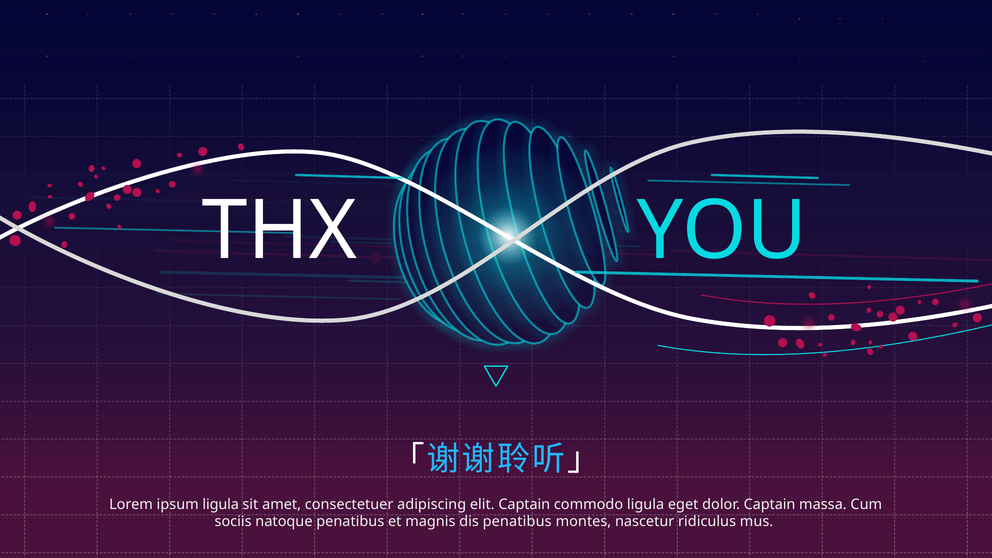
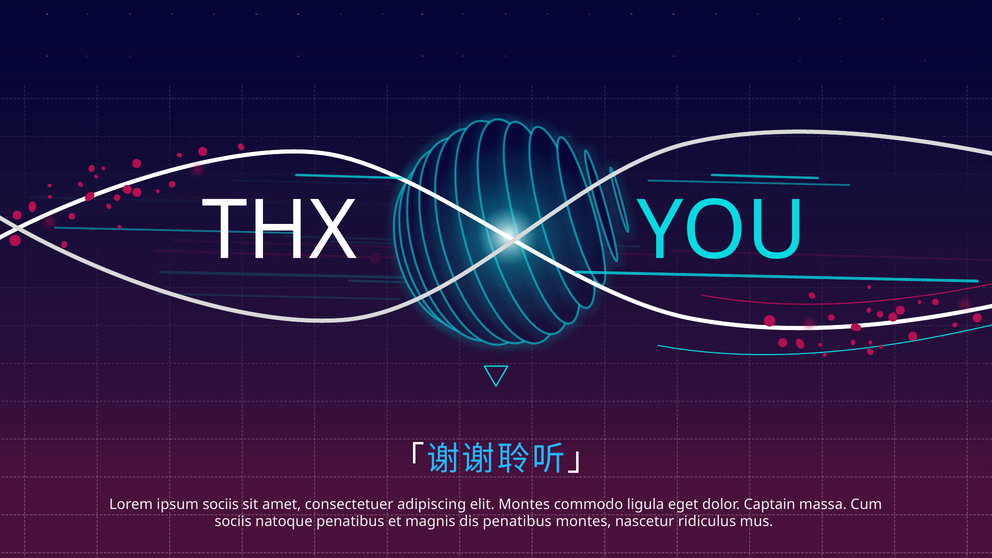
ipsum ligula: ligula -> sociis (221, 504)
elit Captain: Captain -> Montes (524, 504)
